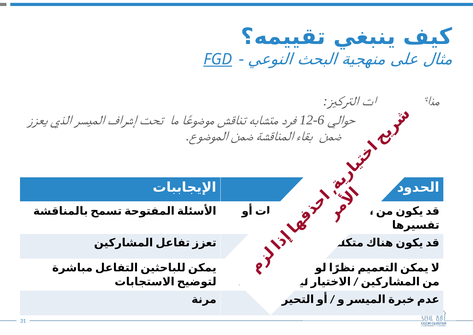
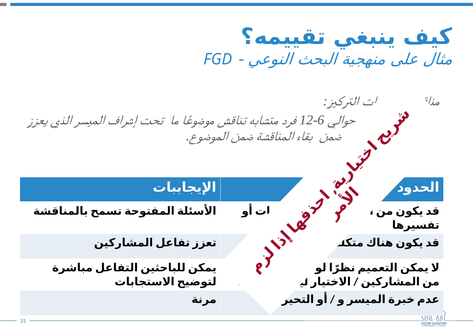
FGD underline: present -> none (218, 59)
